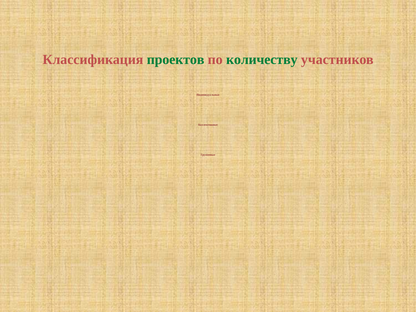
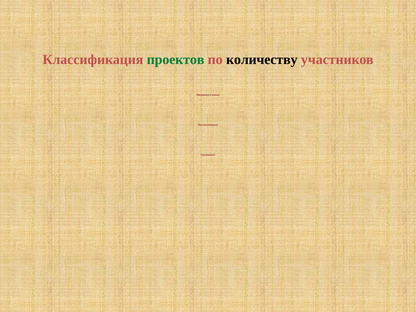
количеству colour: green -> black (262, 59)
